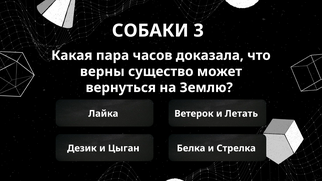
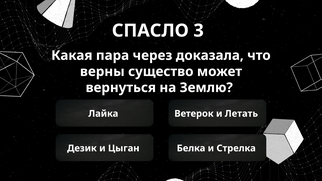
СОБАКИ: СОБАКИ -> СПАСЛО (150, 31)
часов: часов -> через (152, 56)
